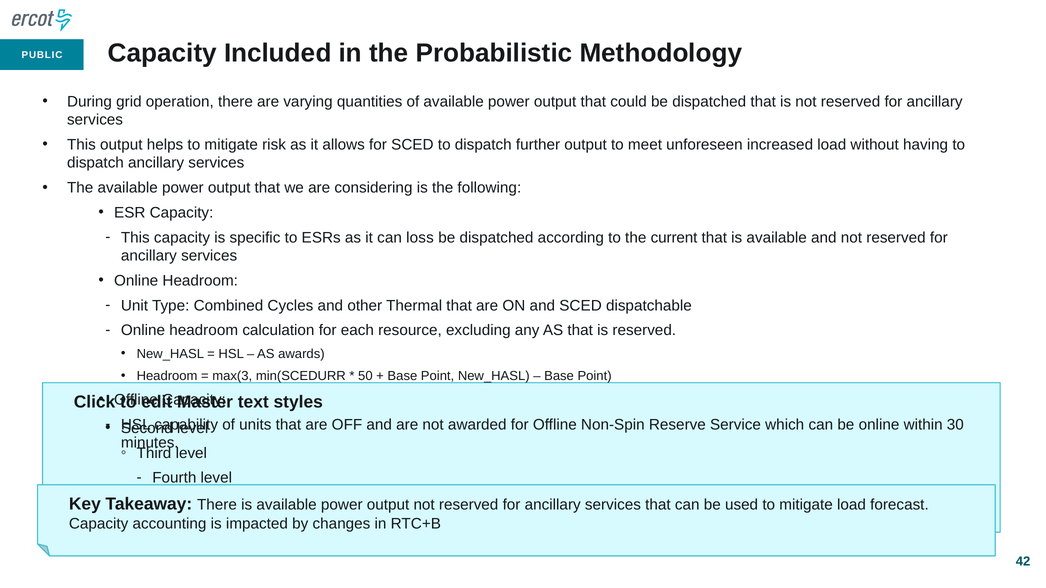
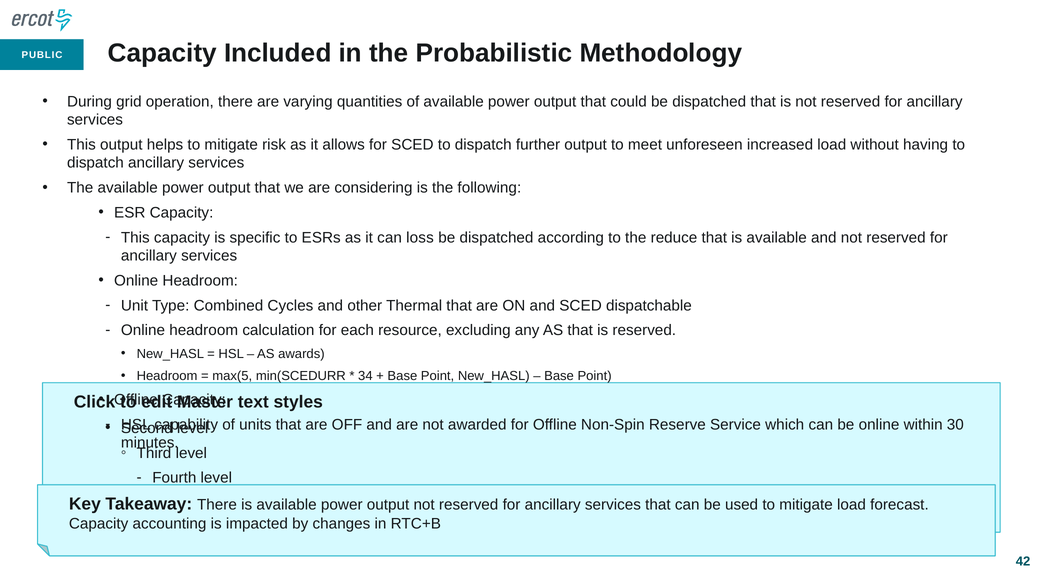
current: current -> reduce (674, 238)
max(3: max(3 -> max(5 (232, 376)
50: 50 -> 34 (365, 376)
